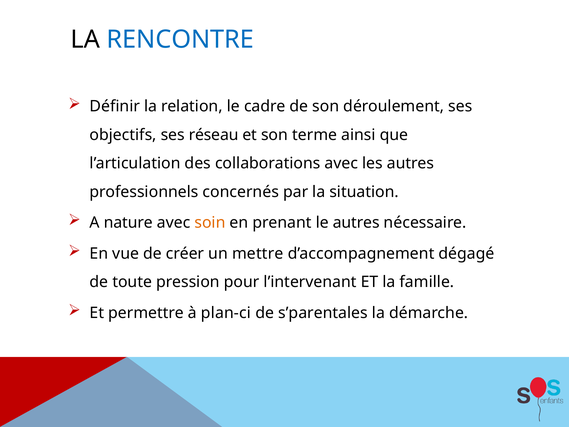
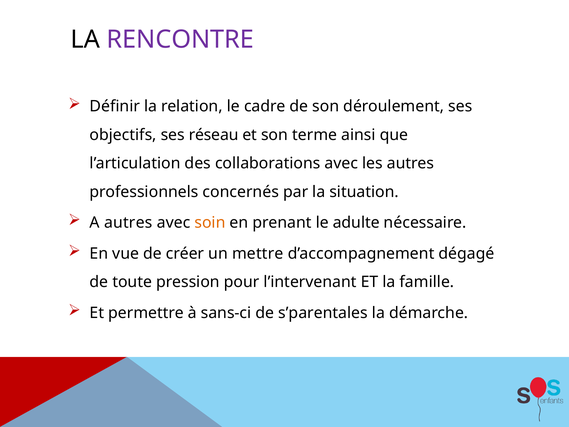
RENCONTRE colour: blue -> purple (180, 40)
A nature: nature -> autres (128, 223)
le autres: autres -> adulte (356, 223)
plan-ci: plan-ci -> sans-ci (226, 313)
